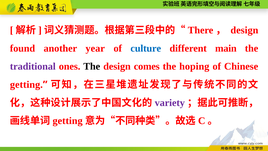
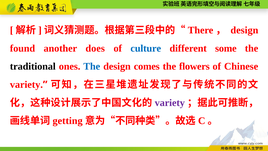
year: year -> does (95, 48)
main: main -> some (226, 48)
traditional colour: purple -> black (33, 66)
The colour: black -> blue (92, 66)
hoping: hoping -> flowers (194, 66)
getting: getting -> variety (26, 84)
